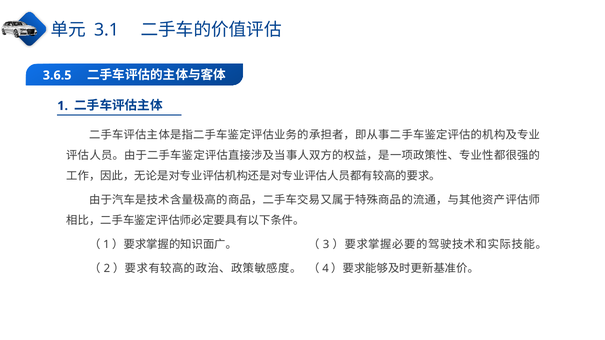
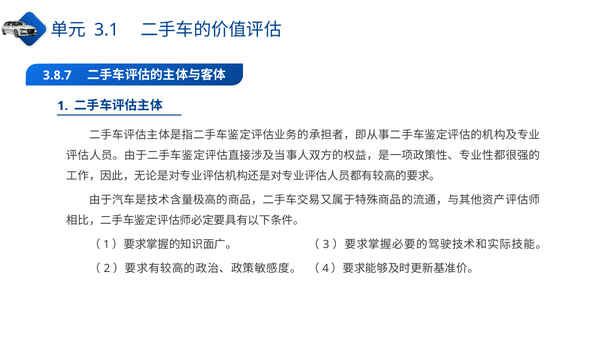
3.6.5: 3.6.5 -> 3.8.7 (57, 75)
